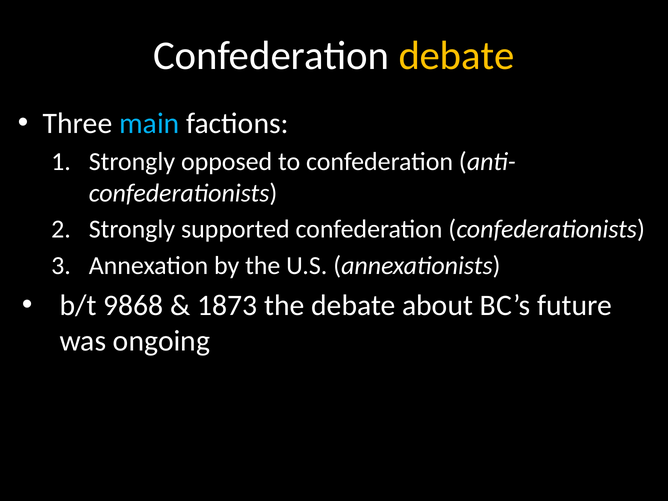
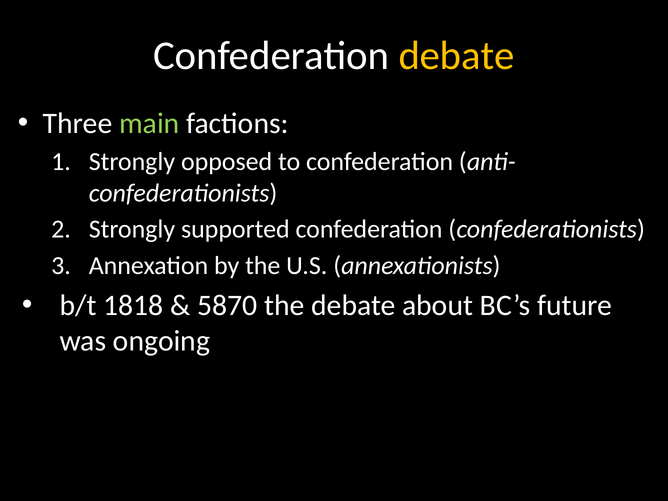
main colour: light blue -> light green (149, 123)
9868: 9868 -> 1818 (133, 305)
1873: 1873 -> 5870 (227, 305)
